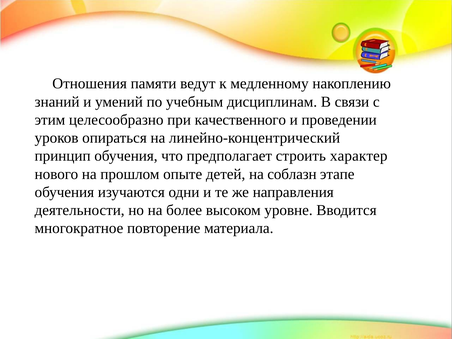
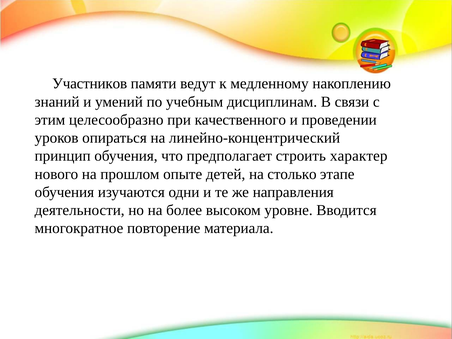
Отношения: Отношения -> Участников (90, 84)
соблазн: соблазн -> столько (292, 174)
